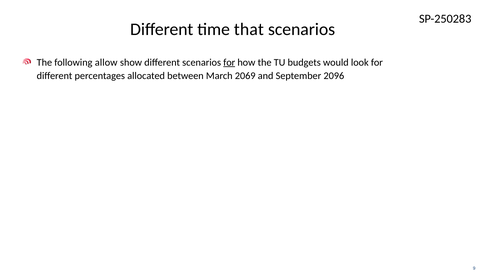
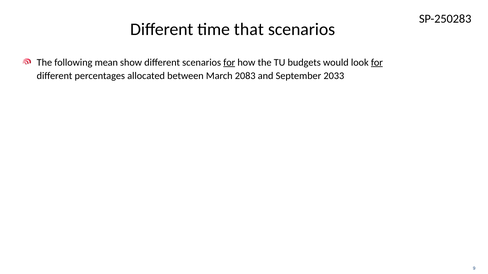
allow: allow -> mean (106, 62)
for underline: none -> present (377, 62)
2069: 2069 -> 2083 (245, 76)
2096: 2096 -> 2033 (334, 76)
